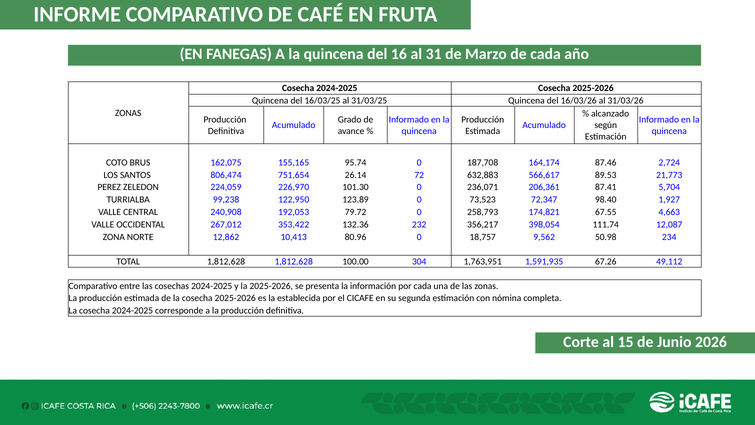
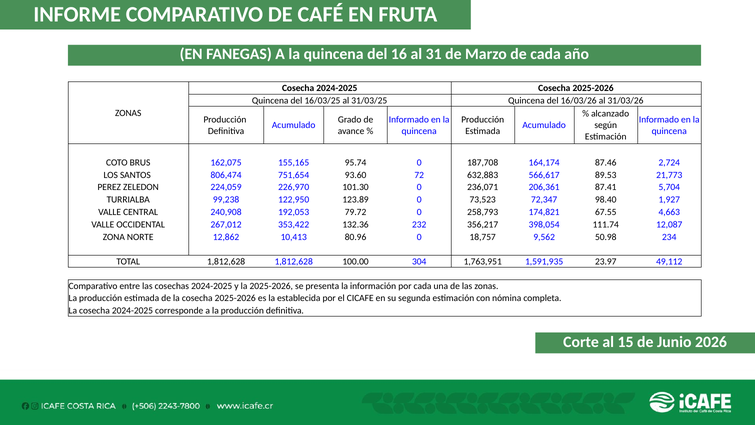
26.14: 26.14 -> 93.60 (356, 175)
67.26: 67.26 -> 23.97 (606, 261)
